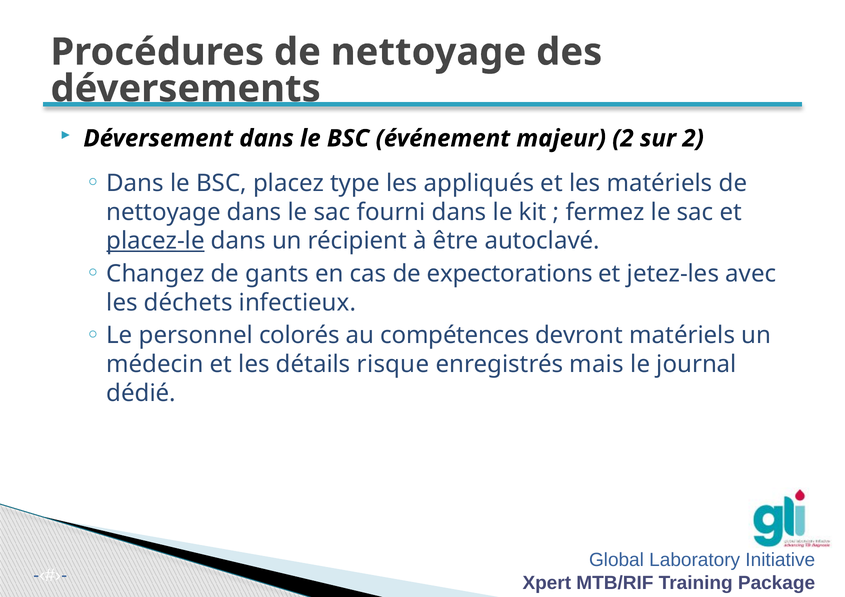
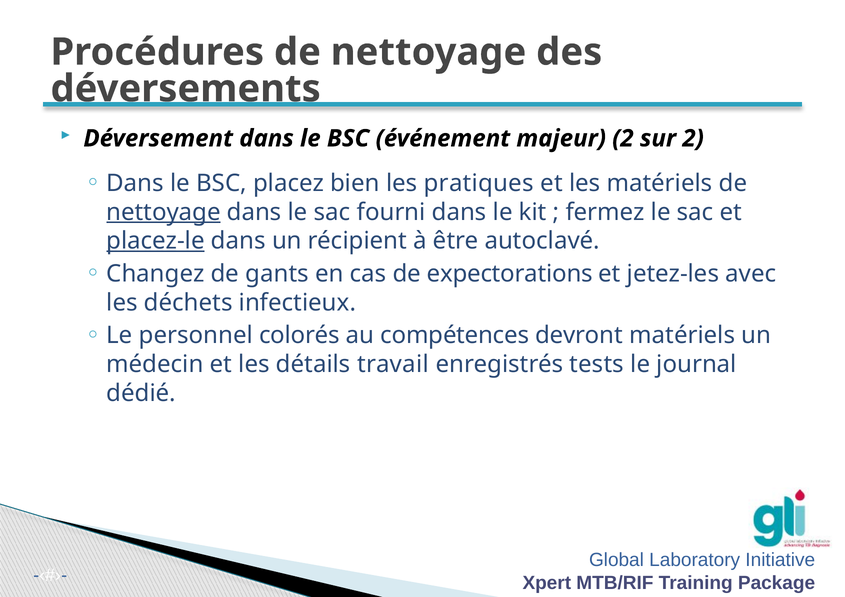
type: type -> bien (355, 183)
appliqués: appliqués -> pratiques (479, 183)
nettoyage underline: none -> present (164, 212)
risque: risque -> travail (393, 364)
mais: mais -> tests (597, 364)
